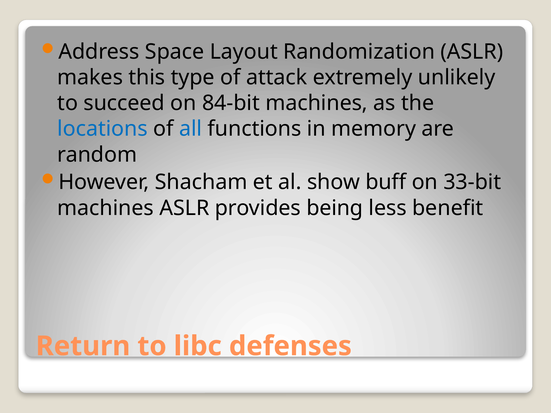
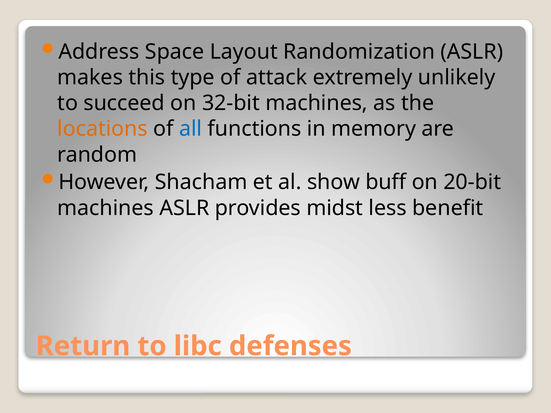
84-bit: 84-bit -> 32-bit (231, 103)
locations colour: blue -> orange (102, 129)
33-bit: 33-bit -> 20-bit (472, 182)
being: being -> midst (335, 208)
